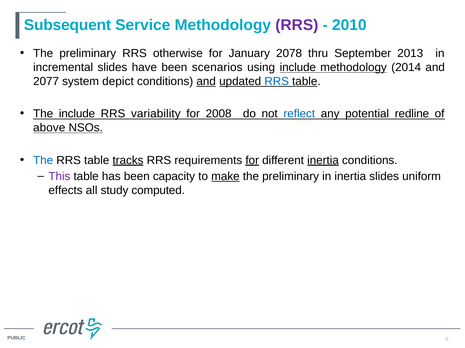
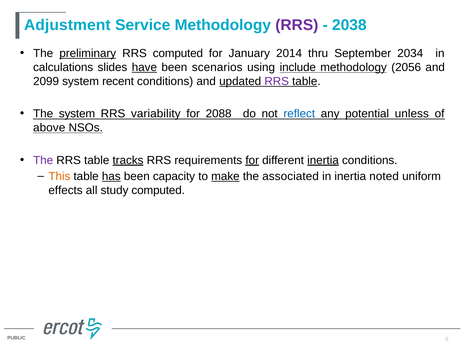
Subsequent: Subsequent -> Adjustment (67, 25)
2010: 2010 -> 2038 (349, 25)
preliminary underline: none -> present (88, 54)
RRS otherwise: otherwise -> computed (178, 54)
2078: 2078 -> 2014 (289, 54)
2013: 2013 -> 2034 (410, 54)
incremental: incremental -> calculations (63, 68)
have underline: none -> present (144, 68)
2014: 2014 -> 2056 (406, 68)
2077: 2077 -> 2099 (46, 81)
depict: depict -> recent (118, 81)
and underline: present -> none (206, 81)
RRS colour: blue -> purple (277, 81)
The include: include -> system (77, 114)
2008: 2008 -> 2088 (219, 114)
redline: redline -> unless (412, 114)
The colour: blue -> purple (43, 161)
This colour: purple -> orange (59, 177)
has underline: none -> present (111, 177)
preliminary: preliminary -> associated (291, 177)
inertia slides: slides -> noted (384, 177)
